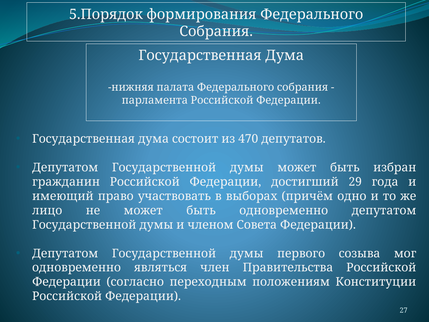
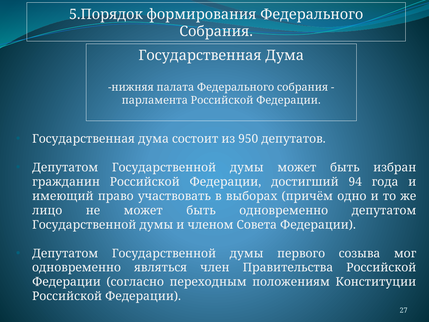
470: 470 -> 950 (248, 139)
29: 29 -> 94 (355, 182)
